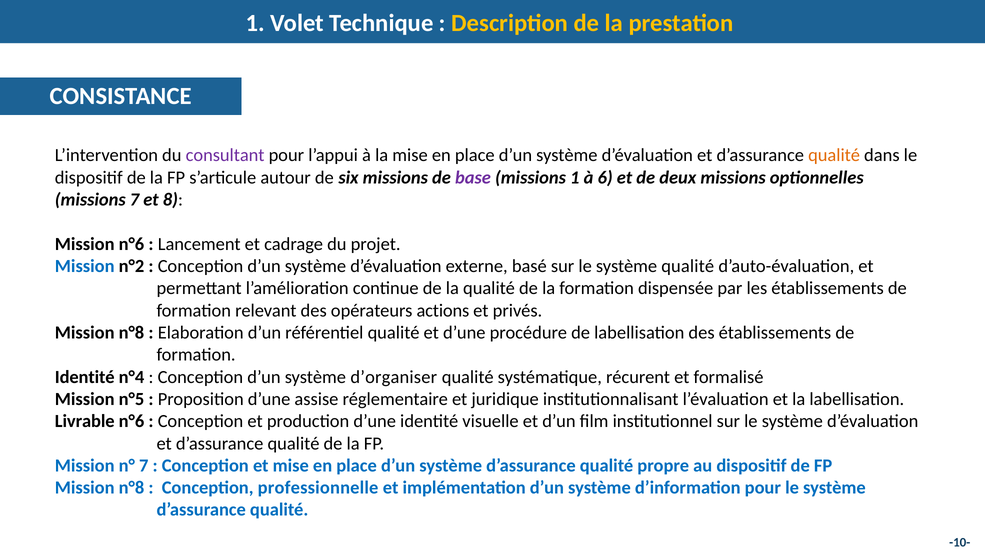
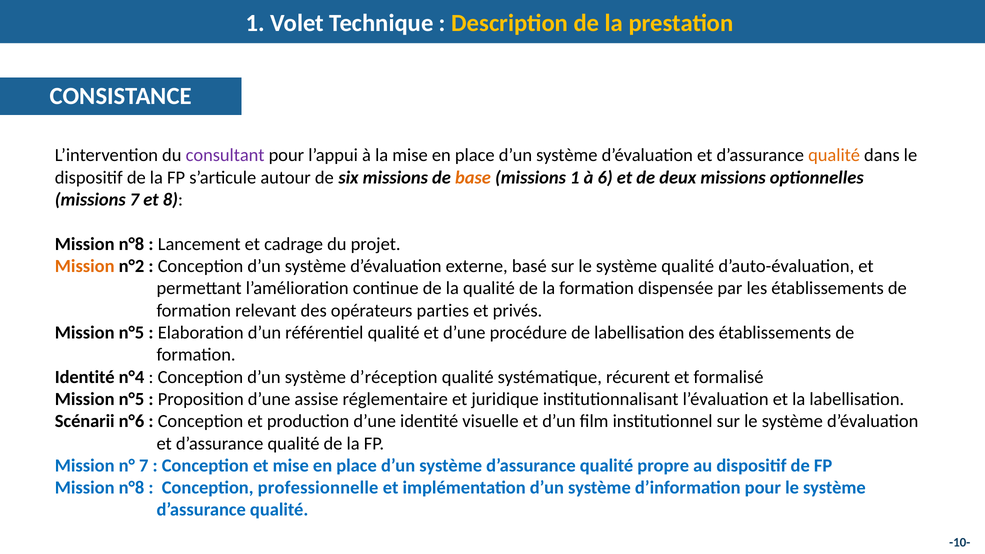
base colour: purple -> orange (473, 178)
n°6: n°6 -> n°8 (131, 244)
Mission colour: blue -> orange (85, 266)
actions: actions -> parties (443, 310)
n°8: n°8 -> n°5 (131, 333)
d’organiser: d’organiser -> d’réception (394, 377)
Livrable: Livrable -> Scénarii (85, 421)
